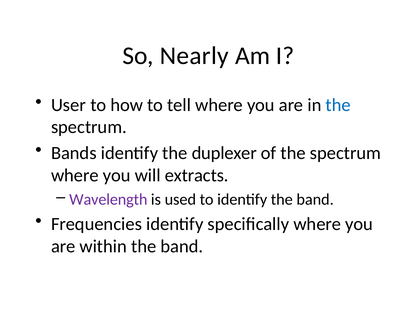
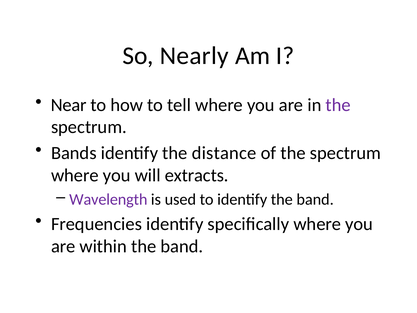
User: User -> Near (69, 105)
the colour: blue -> purple (338, 105)
duplexer: duplexer -> distance (224, 153)
